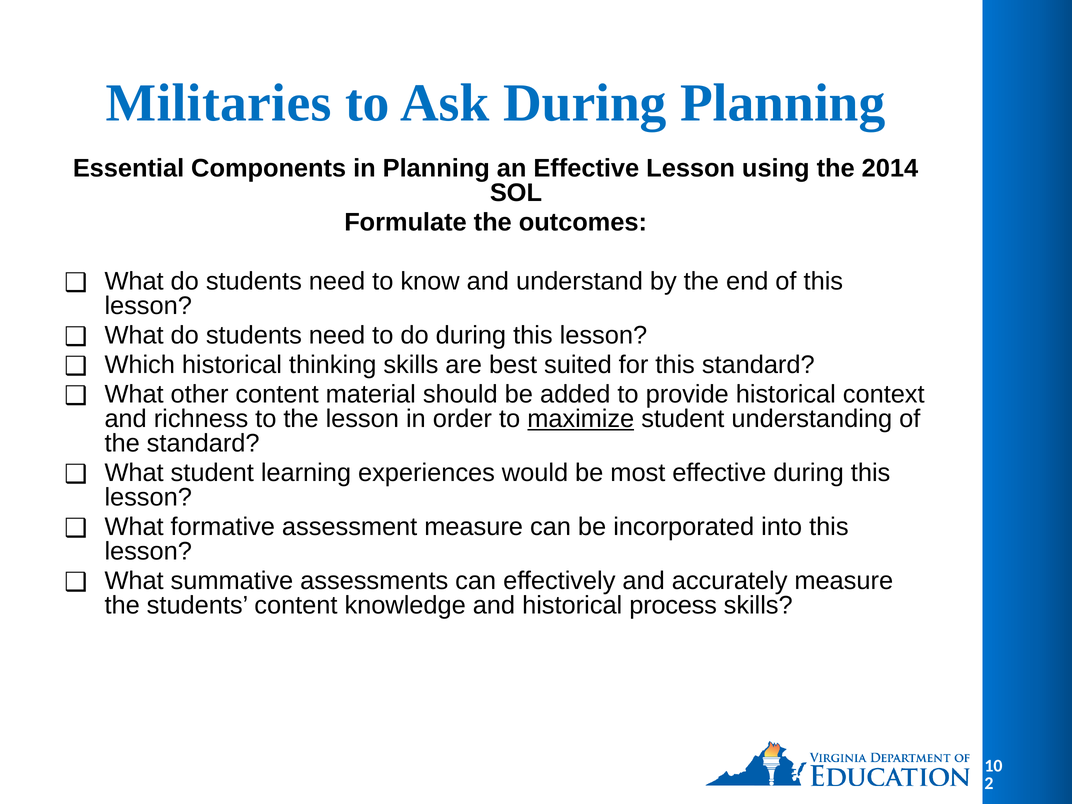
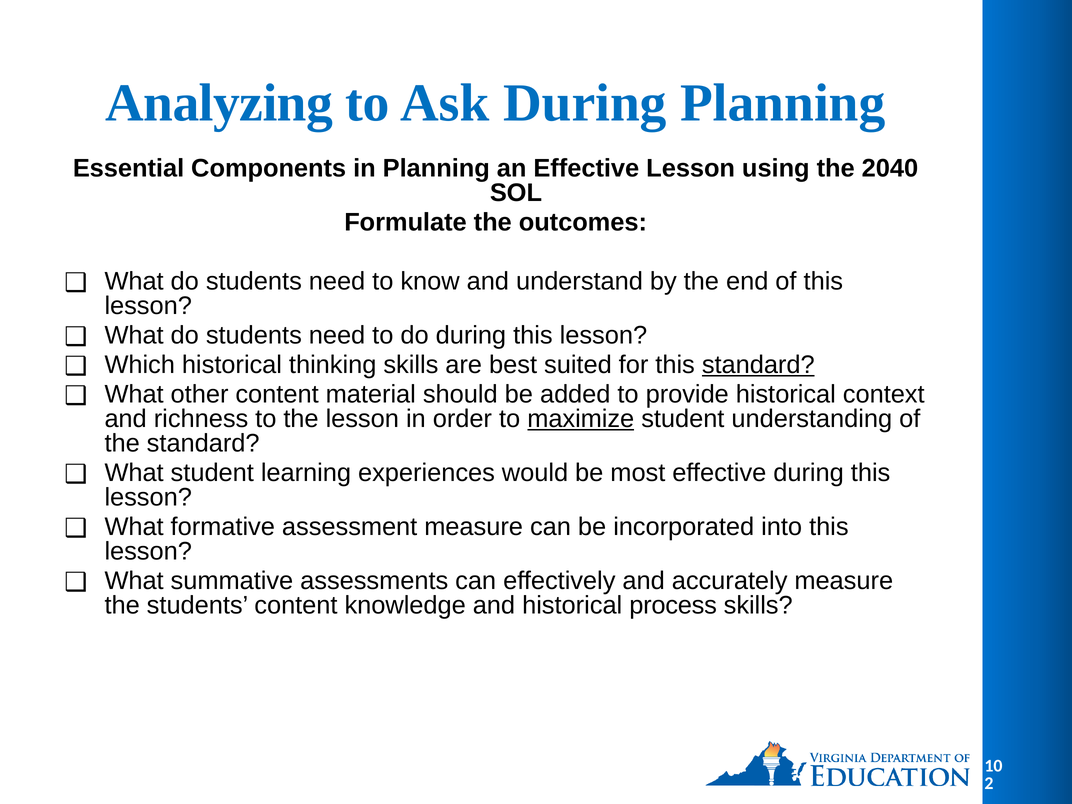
Militaries: Militaries -> Analyzing (219, 103)
2014: 2014 -> 2040 (890, 168)
standard underline: none -> present (758, 365)
